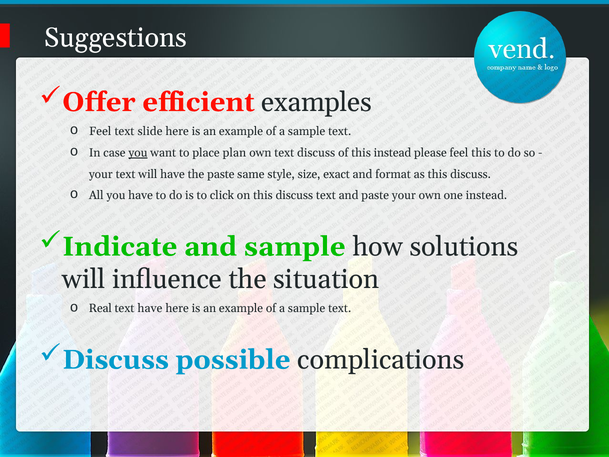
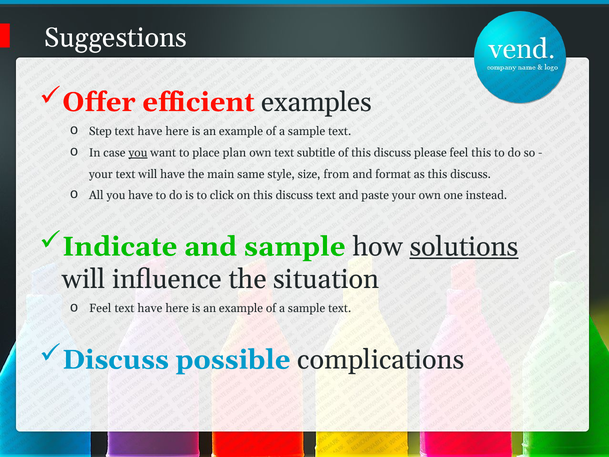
Feel: Feel -> Step (100, 131)
slide: slide -> have (150, 131)
text discuss: discuss -> subtitle (316, 153)
of this instead: instead -> discuss (392, 153)
the paste: paste -> main (221, 174)
exact: exact -> from (336, 174)
solutions underline: none -> present (464, 247)
Real: Real -> Feel (100, 308)
